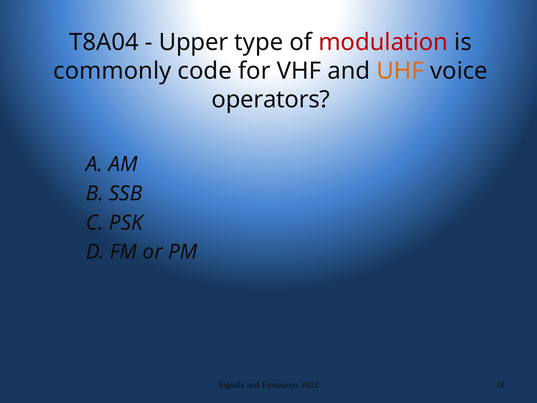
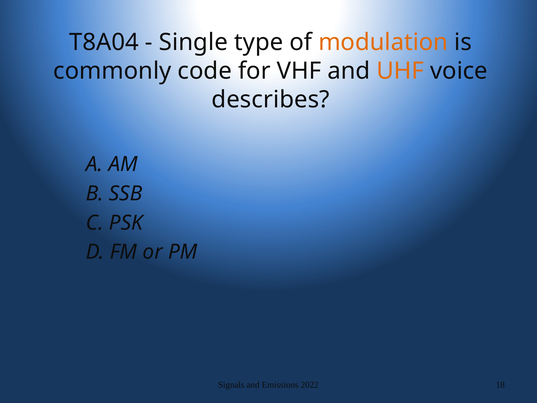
Upper: Upper -> Single (193, 42)
modulation colour: red -> orange (383, 42)
operators: operators -> describes (271, 100)
